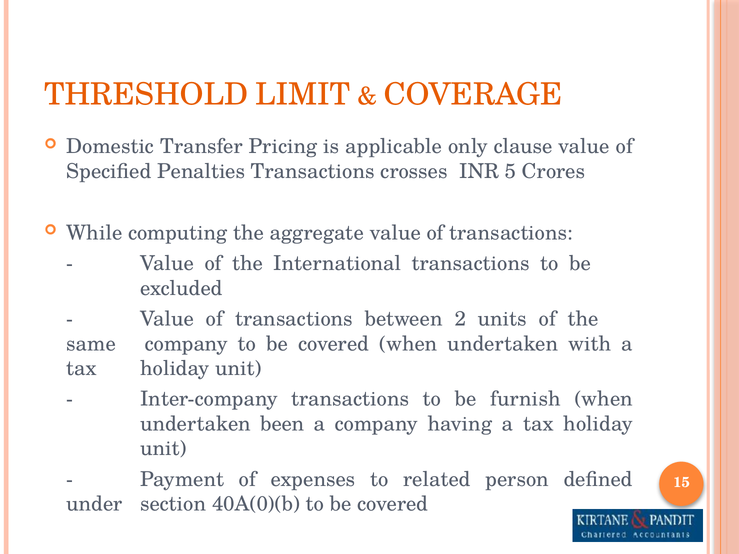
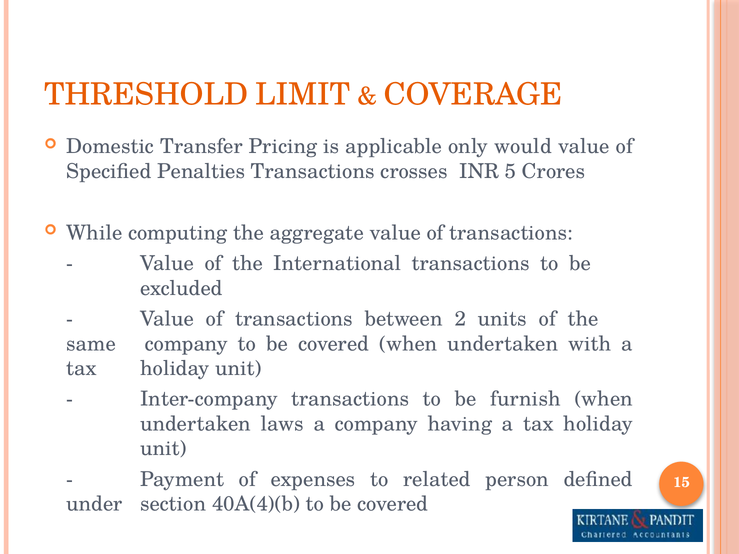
clause: clause -> would (523, 147)
been: been -> laws (282, 424)
40A(0)(b: 40A(0)(b -> 40A(4)(b (256, 504)
